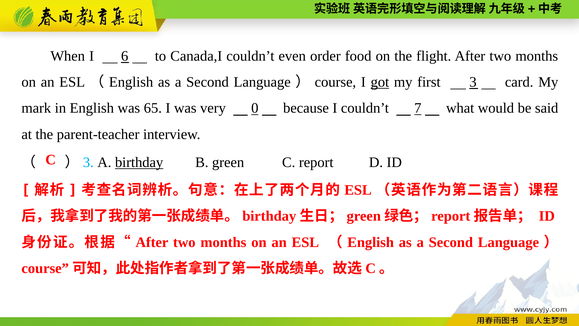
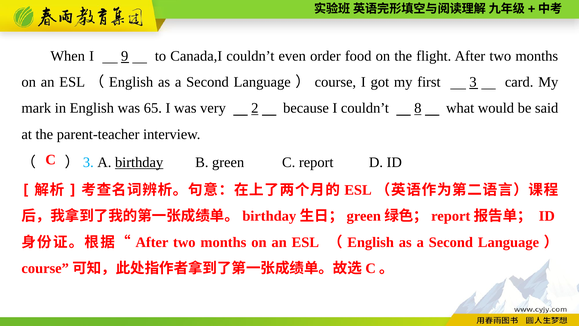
6: 6 -> 9 (125, 56)
got underline: present -> none (380, 82)
0: 0 -> 2 (255, 108)
7: 7 -> 8 (418, 108)
